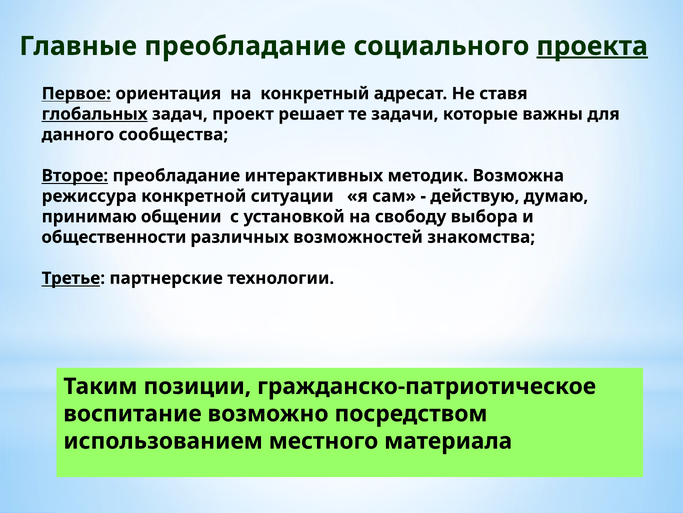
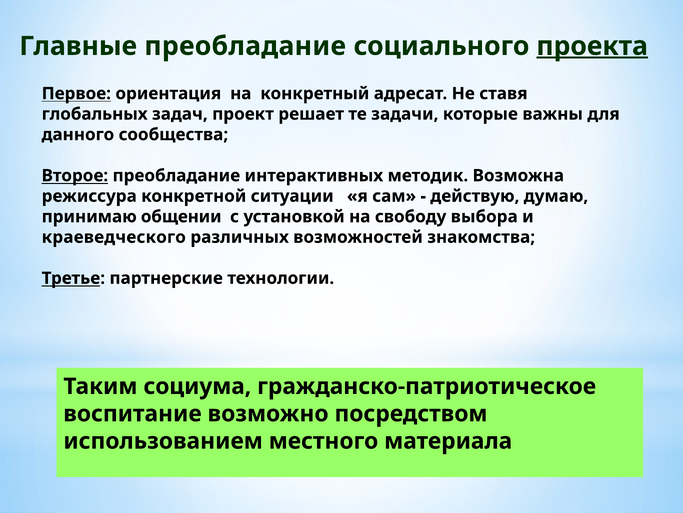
глобальных underline: present -> none (95, 114)
общественности: общественности -> краеведческого (114, 237)
позиции: позиции -> социума (197, 386)
